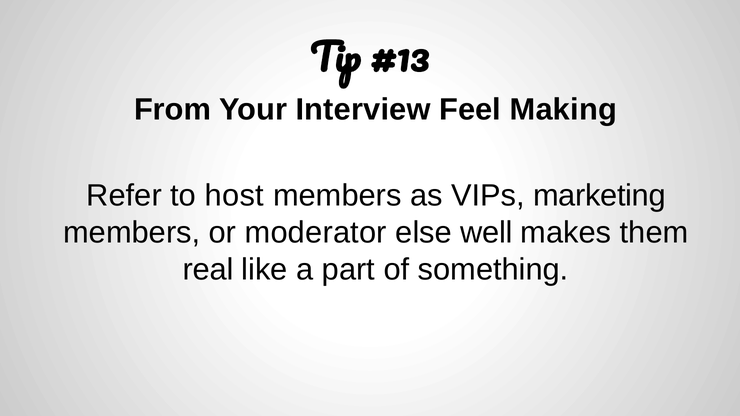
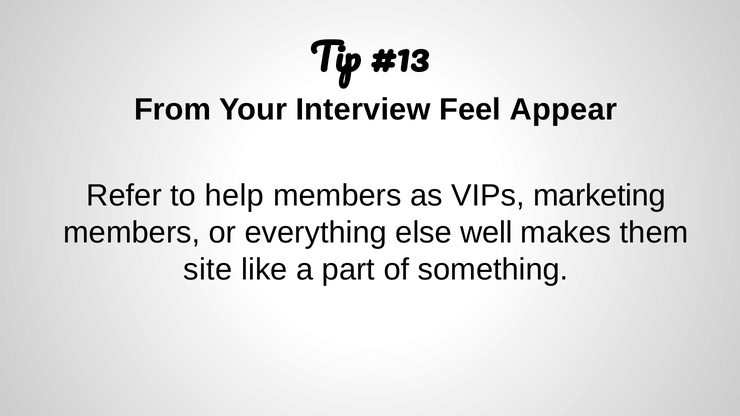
Making: Making -> Appear (563, 109)
host: host -> help (234, 196)
moderator: moderator -> everything (316, 233)
real: real -> site (208, 270)
